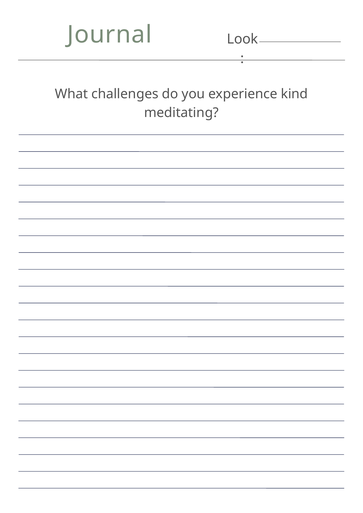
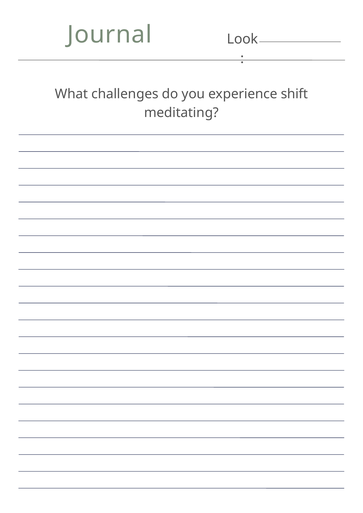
kind: kind -> shift (294, 94)
